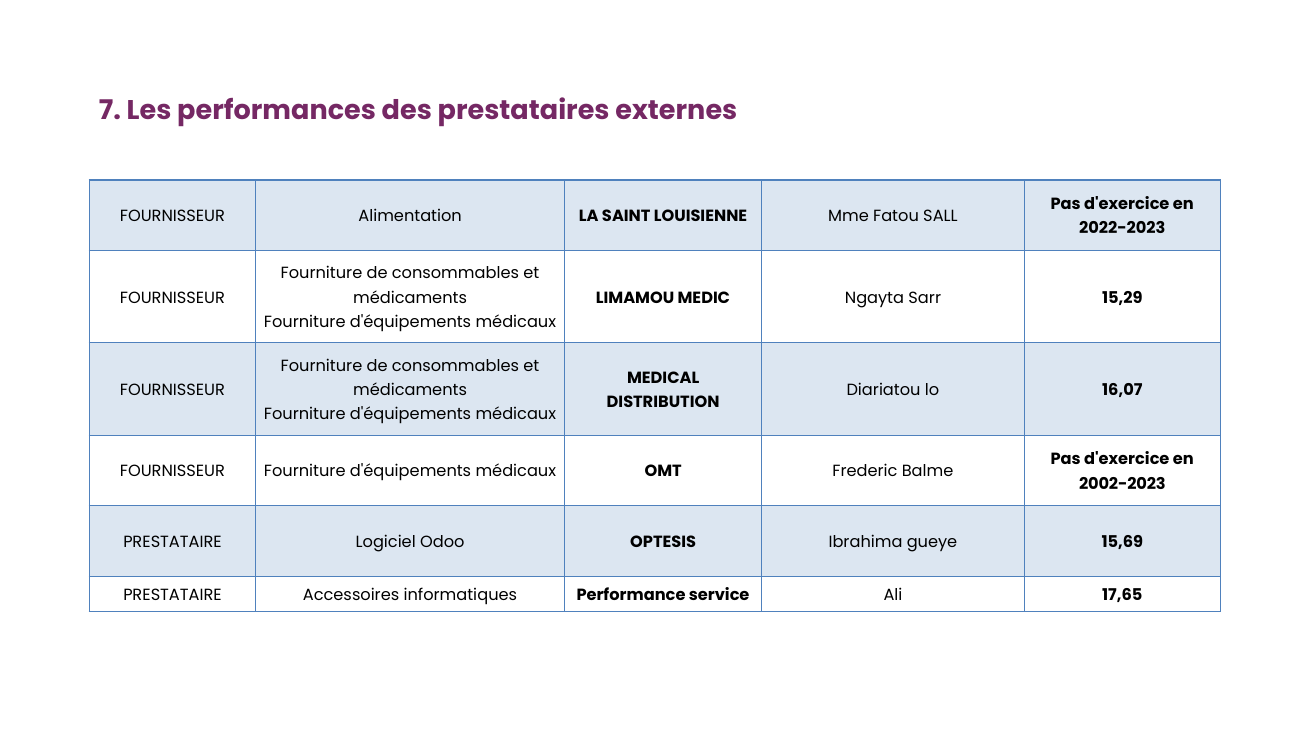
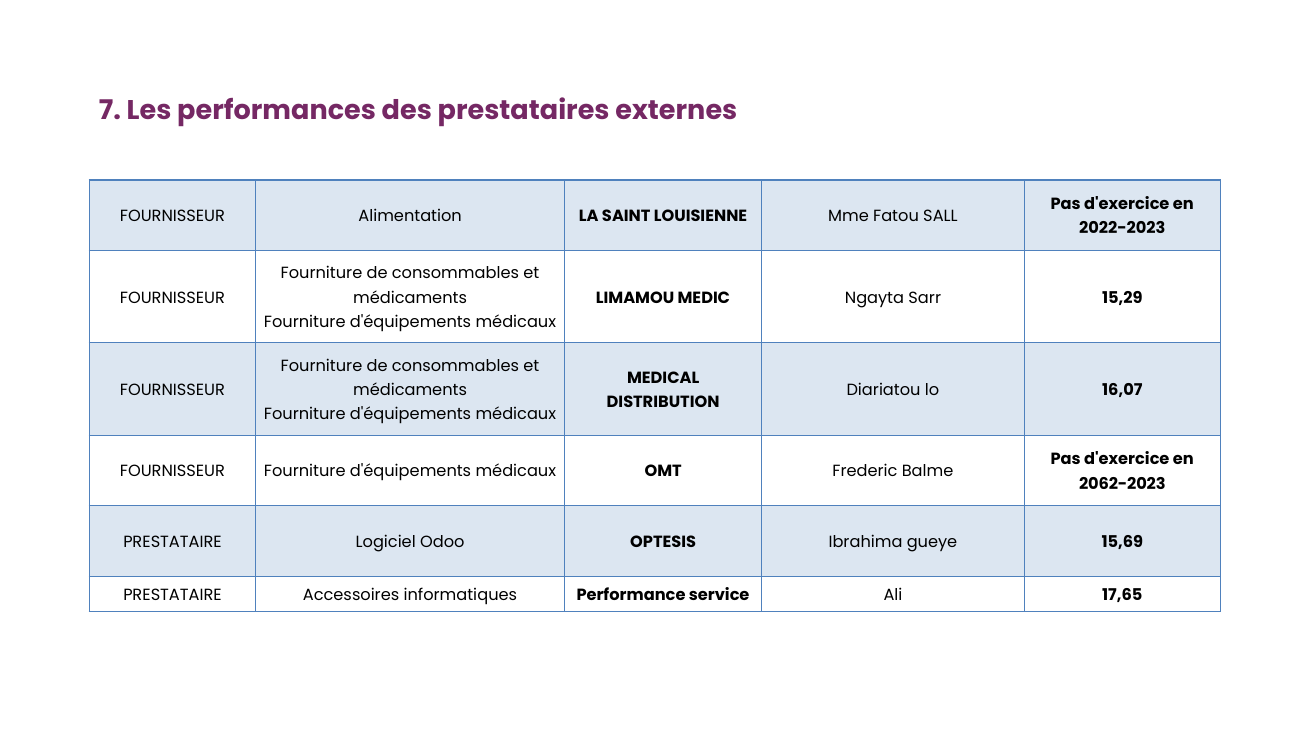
2002-2023: 2002-2023 -> 2062-2023 (1122, 484)
